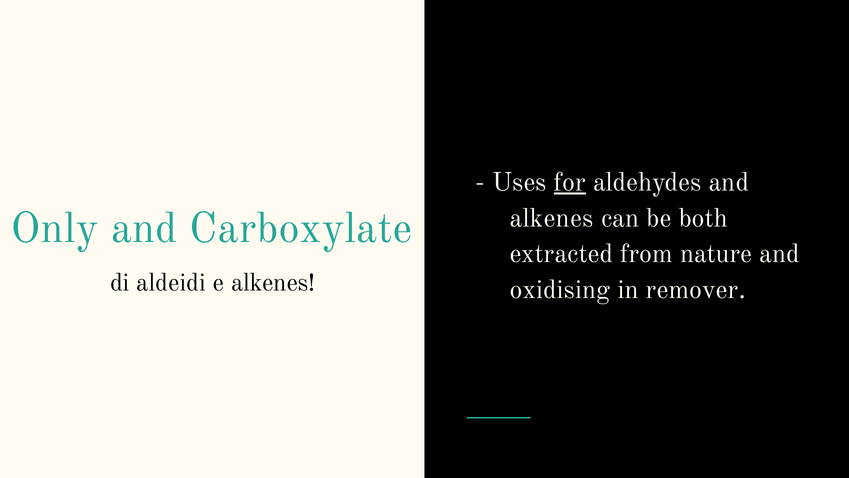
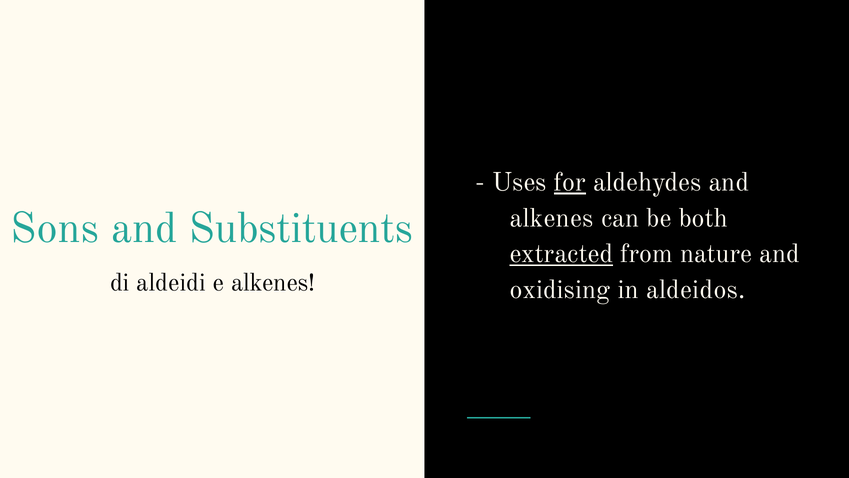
Only: Only -> Sons (55, 228)
Carboxylate: Carboxylate -> Substituents (301, 228)
extracted underline: none -> present (561, 254)
remover: remover -> aldeidos (696, 289)
